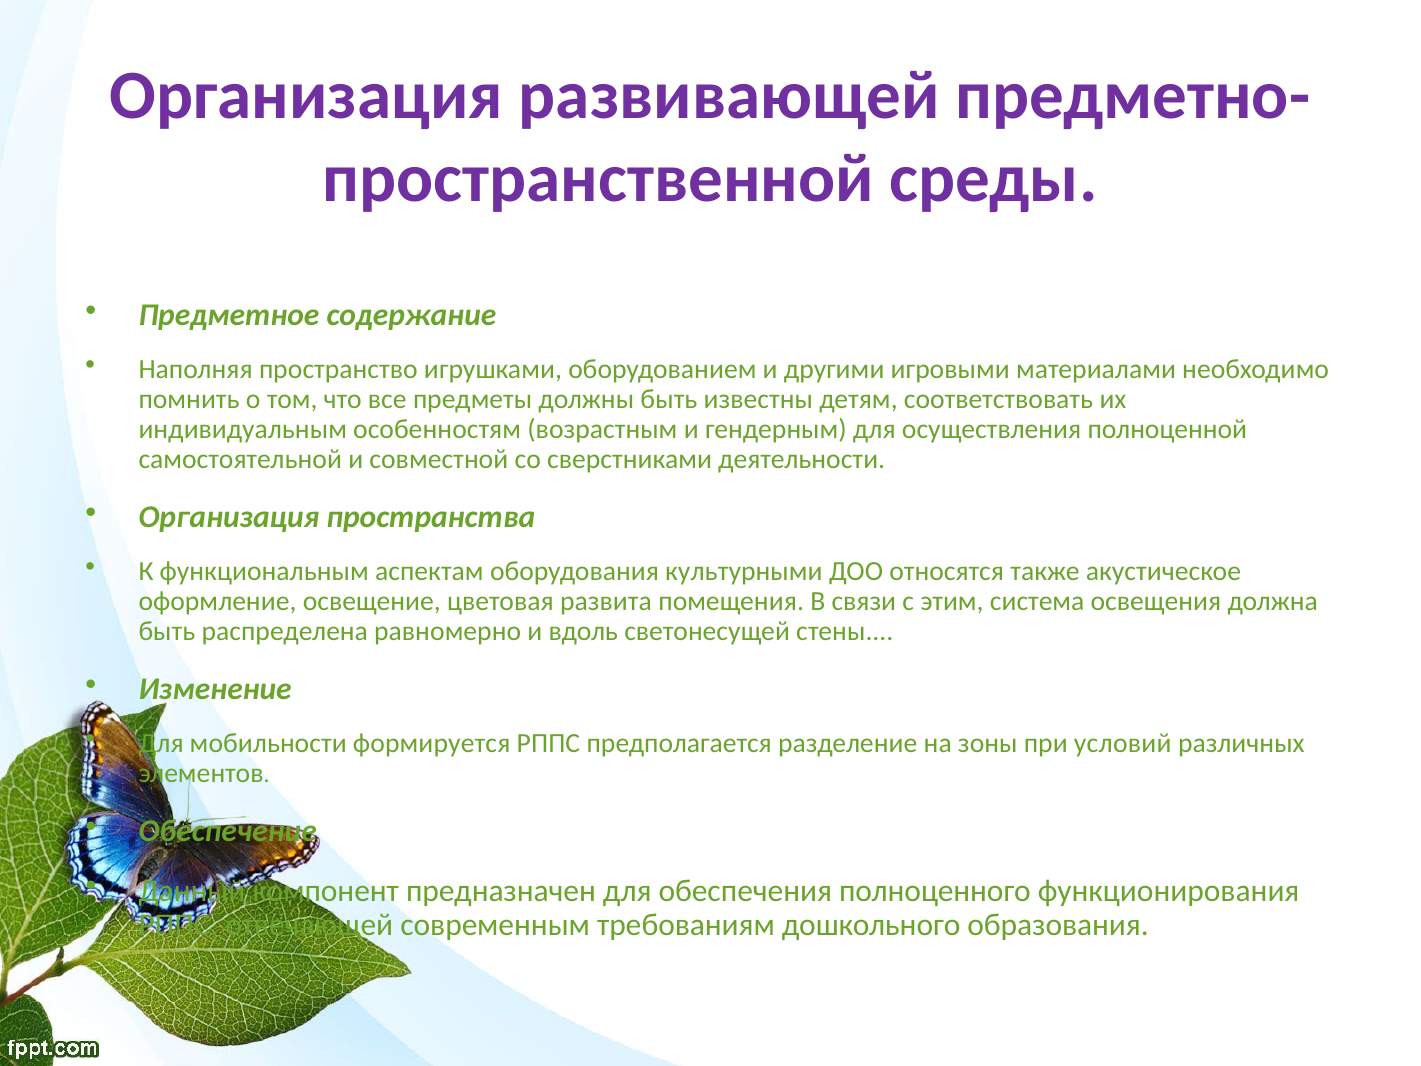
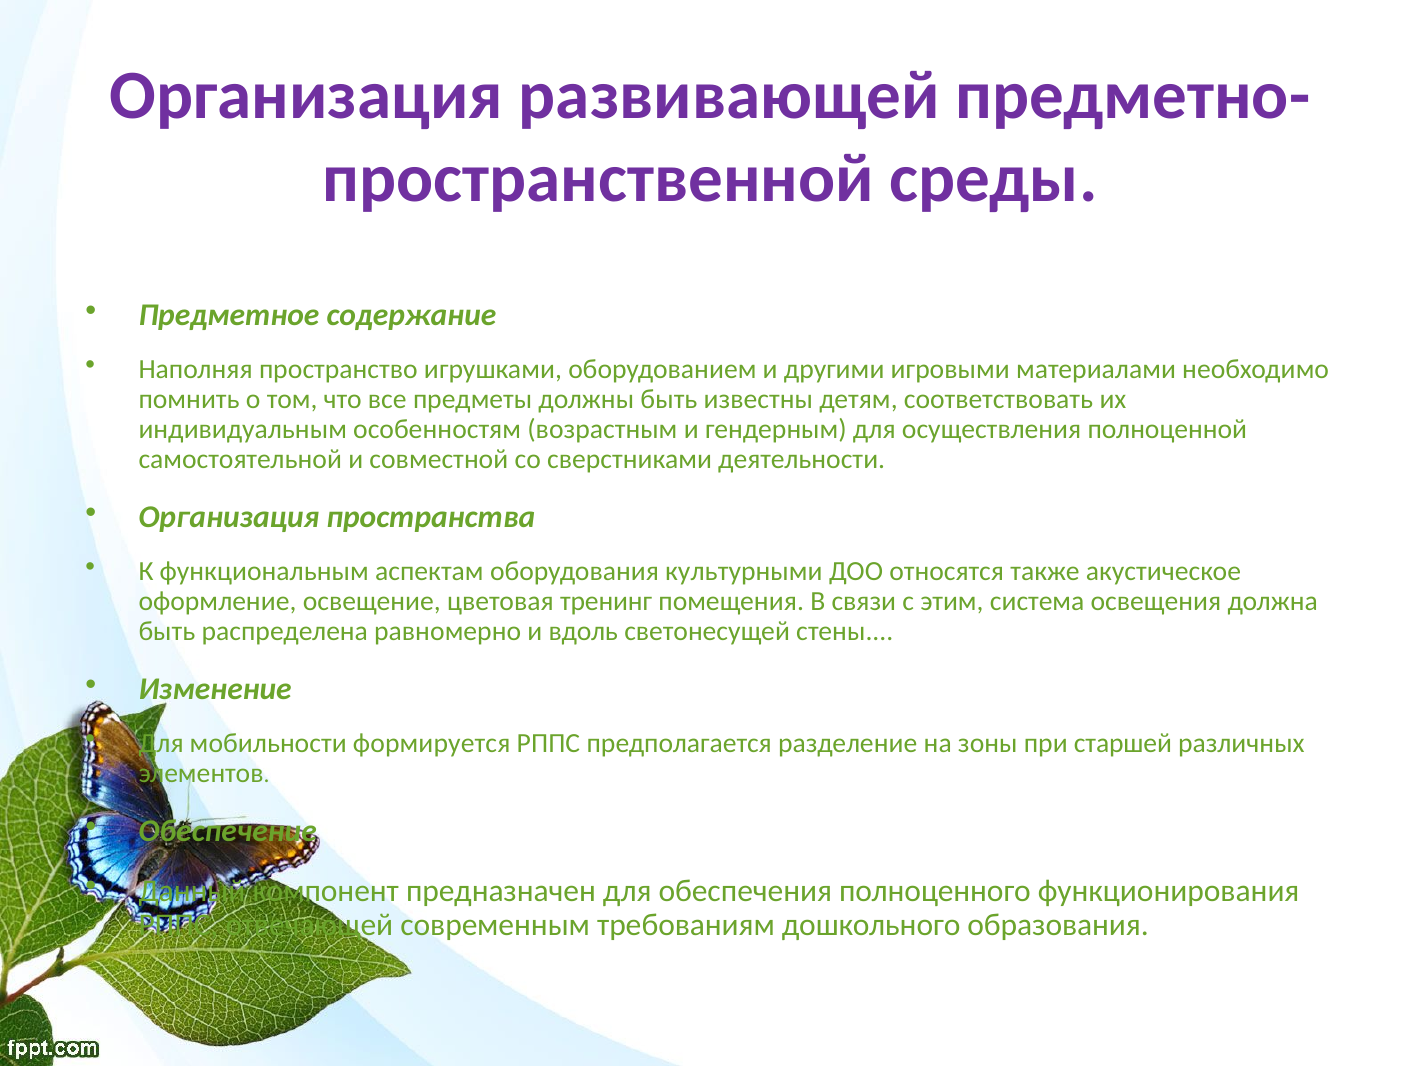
развита: развита -> тренинг (606, 601)
условий: условий -> старшей (1123, 743)
